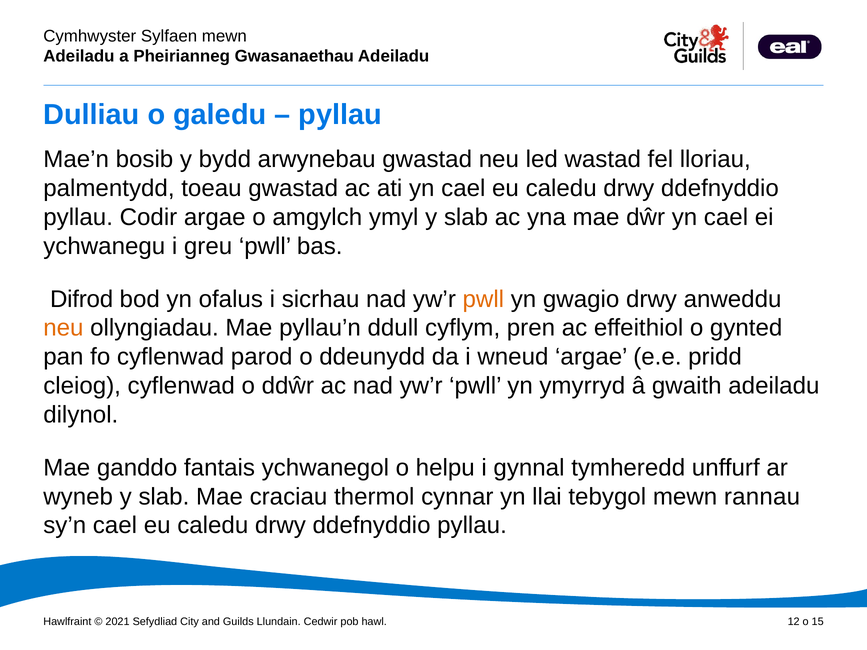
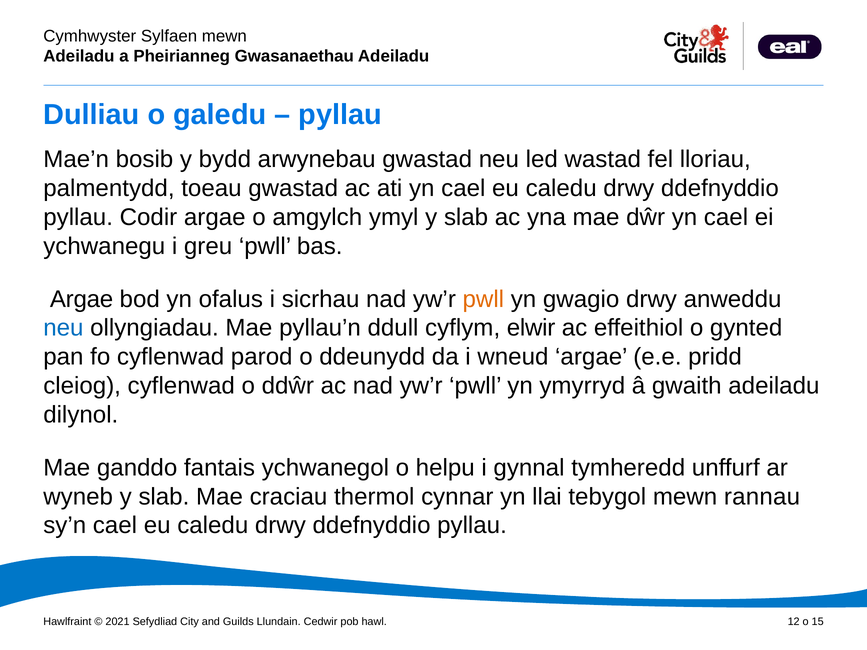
Difrod: Difrod -> Argae (82, 299)
neu colour: orange -> blue (63, 328)
pren: pren -> elwir (531, 328)
